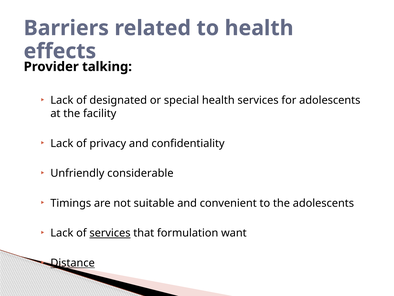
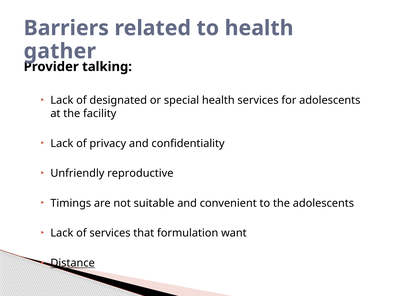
effects: effects -> gather (60, 51)
considerable: considerable -> reproductive (140, 173)
services underline: present -> none (110, 233)
